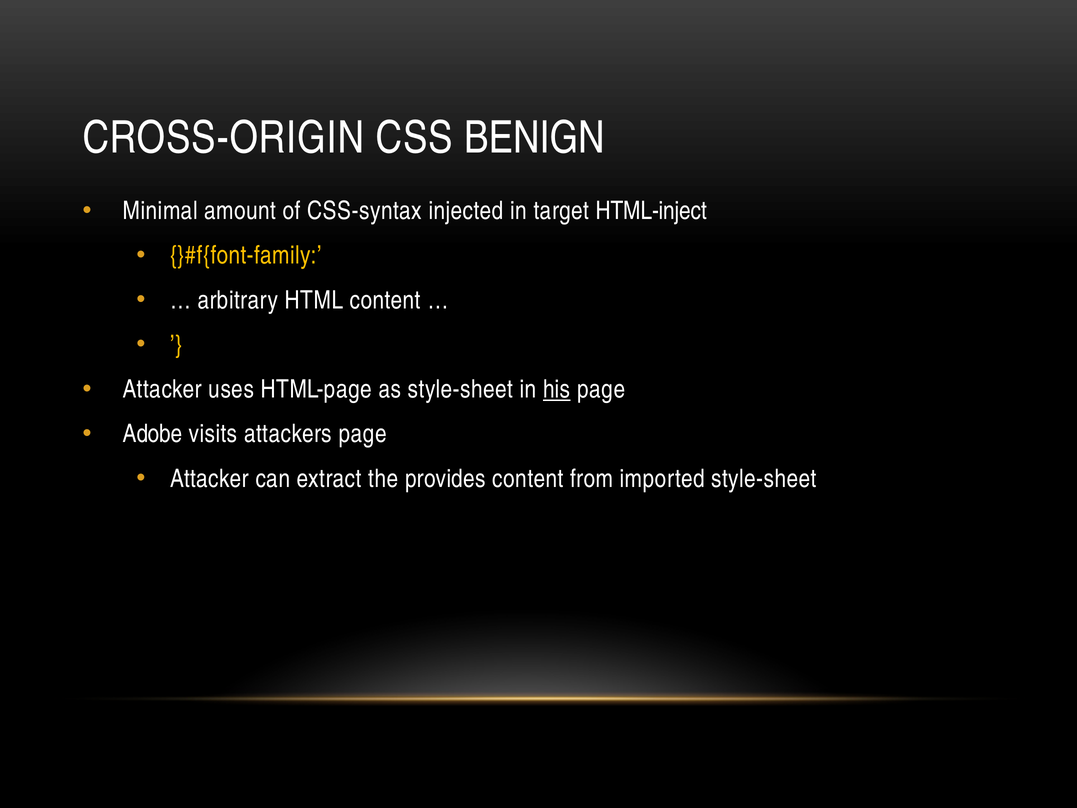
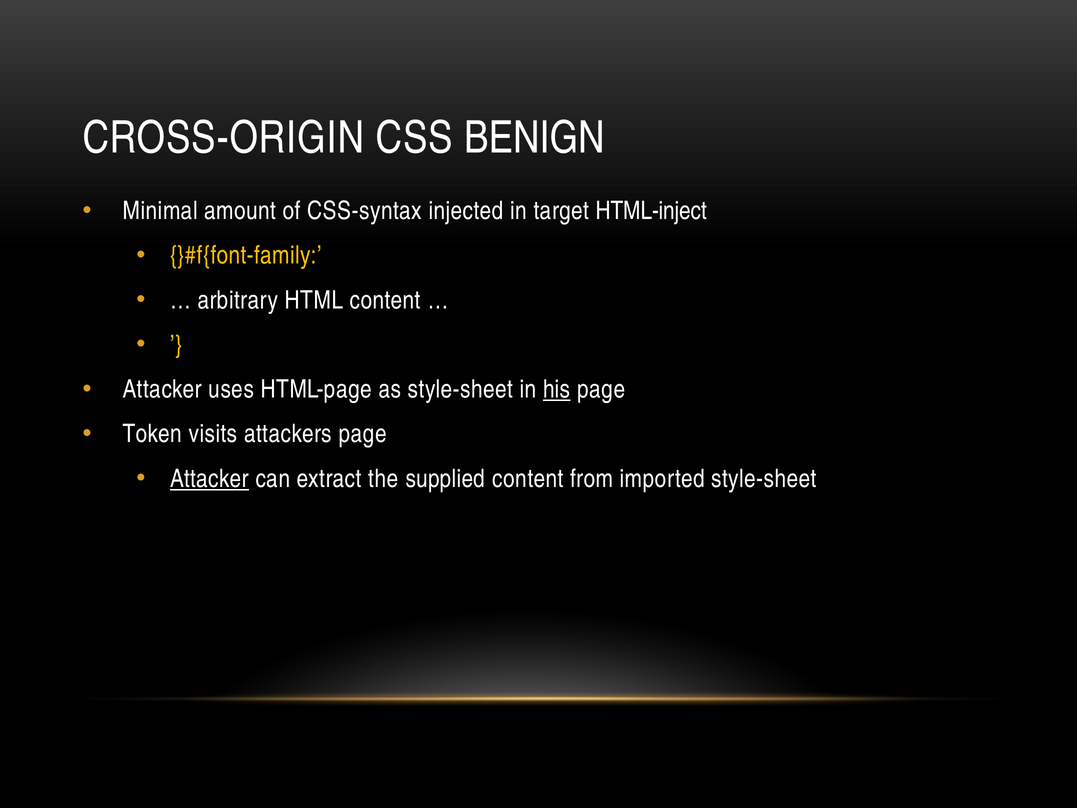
Adobe: Adobe -> Token (152, 434)
Attacker underline: none -> present (209, 479)
provides: provides -> supplied (445, 479)
